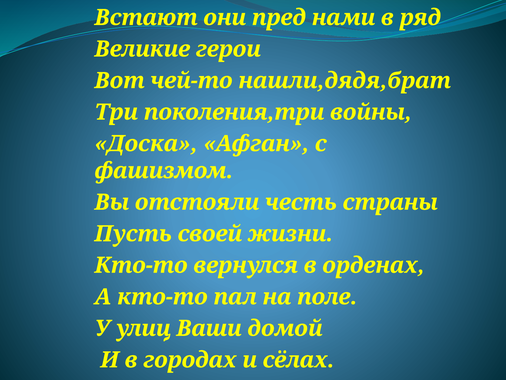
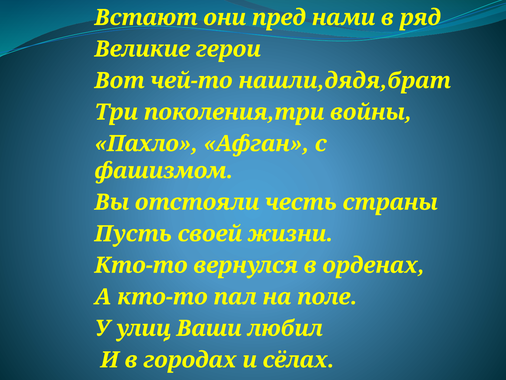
Доска: Доска -> Пахло (146, 144)
домой: домой -> любил (285, 328)
